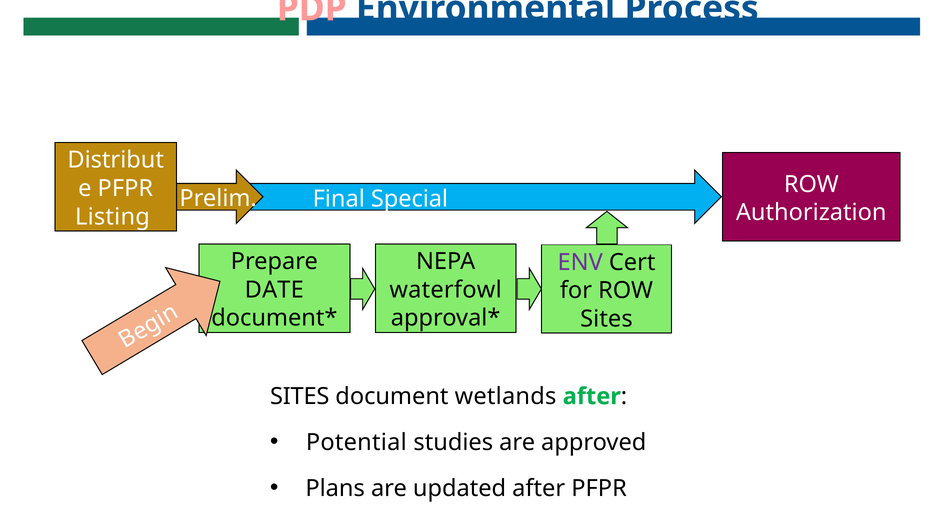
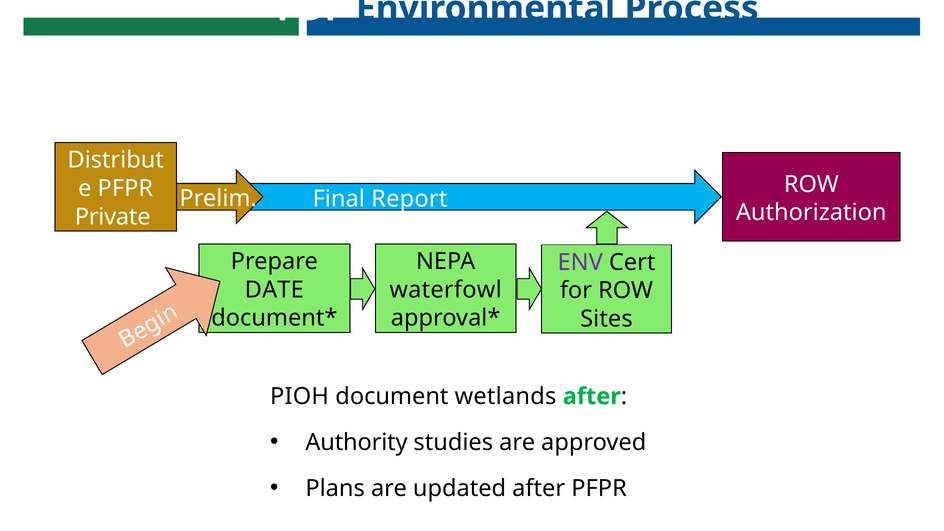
PDP colour: pink -> white (312, 9)
Special: Special -> Report (409, 199)
Listing: Listing -> Private (113, 217)
SITES: SITES -> PIOH (299, 396)
Potential: Potential -> Authority (357, 442)
